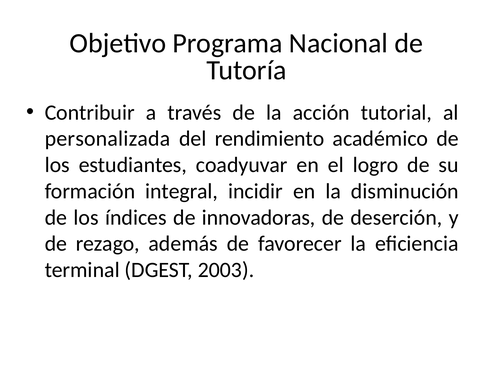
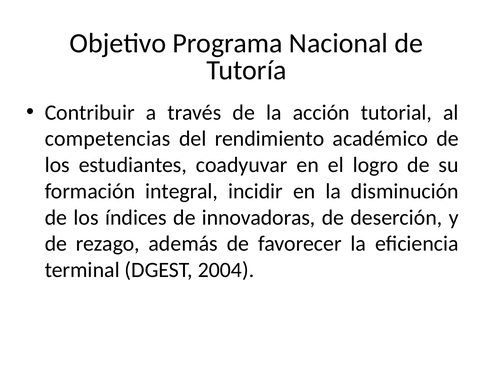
personalizada: personalizada -> competencias (108, 139)
2003: 2003 -> 2004 (226, 270)
